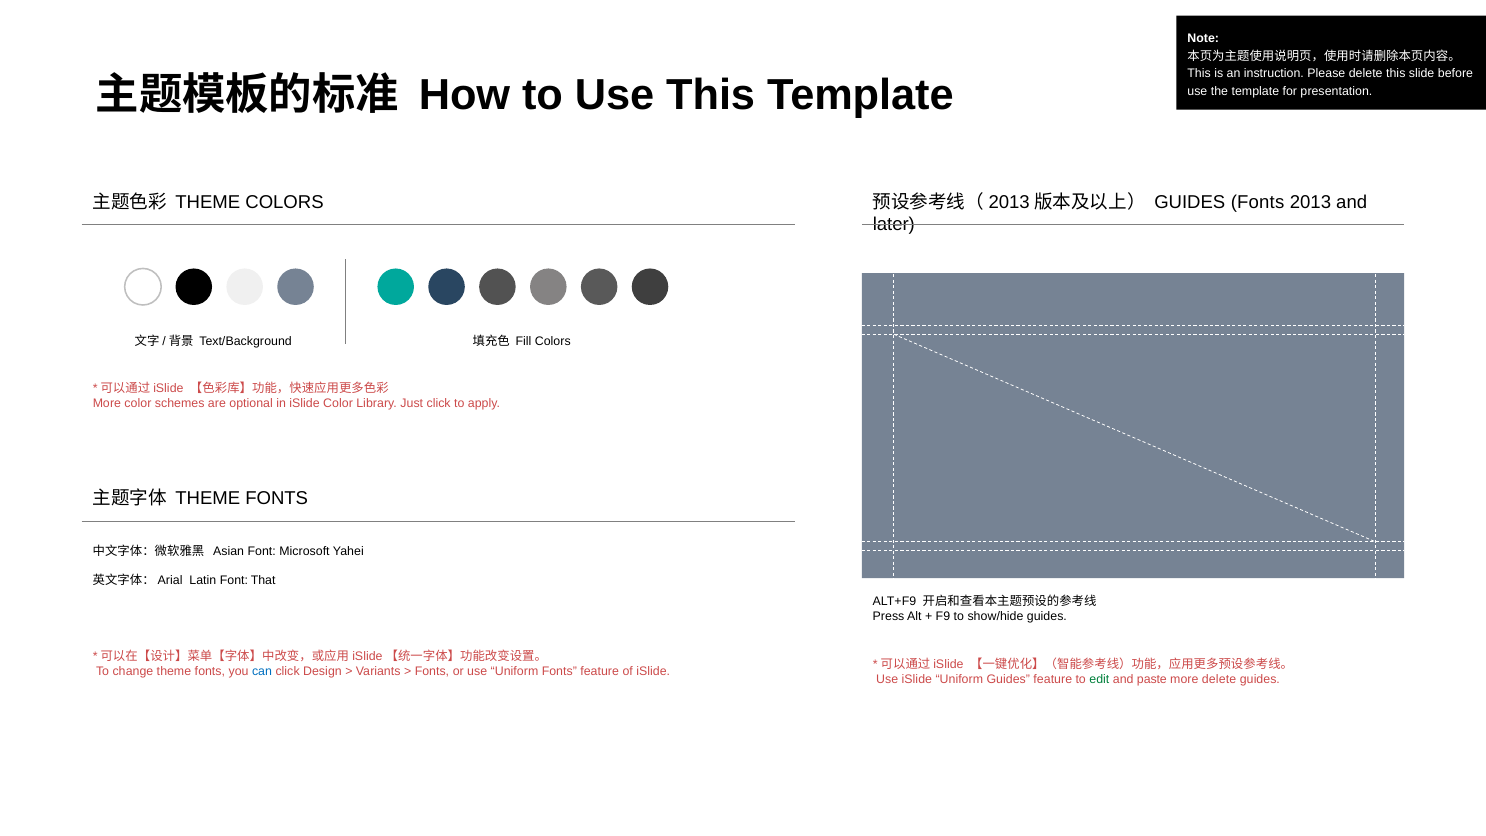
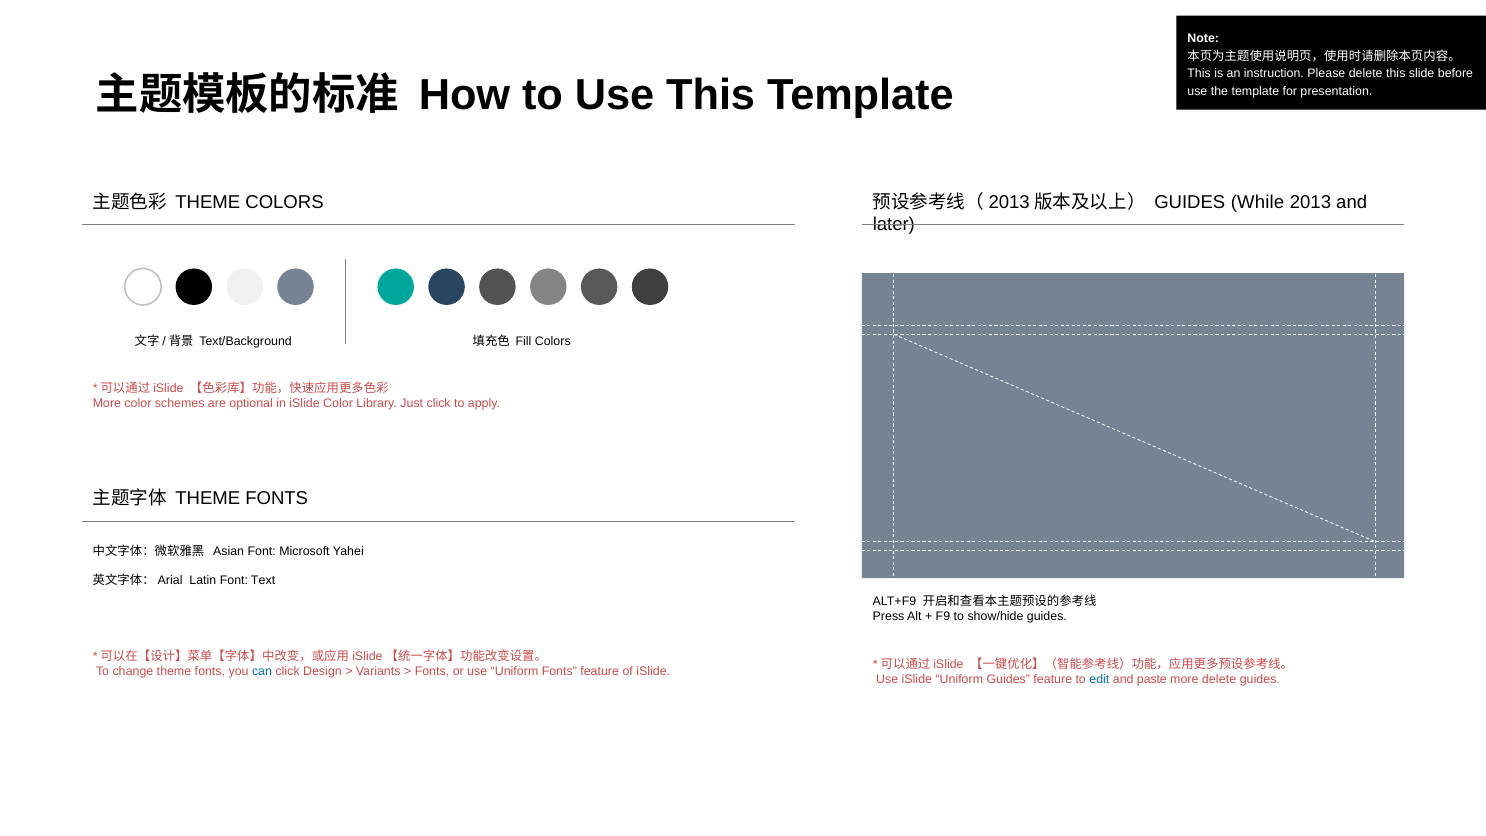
GUIDES Fonts: Fonts -> While (1258, 202)
That: That -> Text (263, 581)
edit colour: green -> blue (1099, 679)
